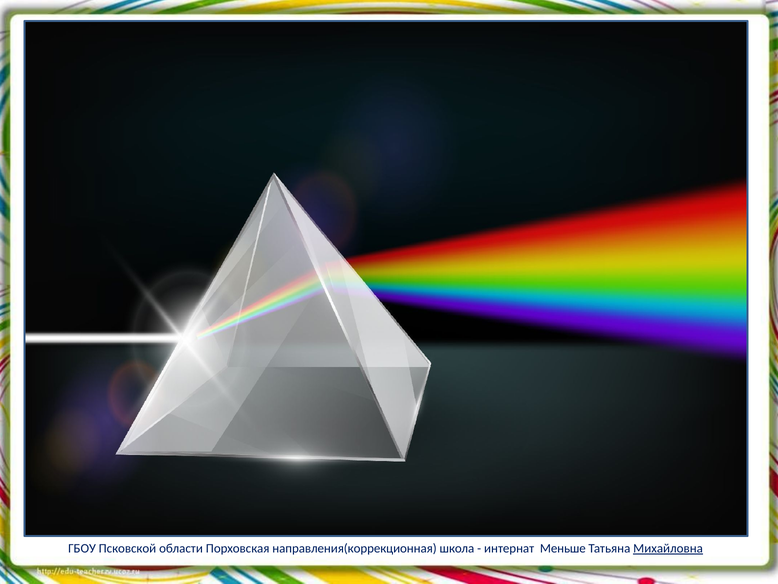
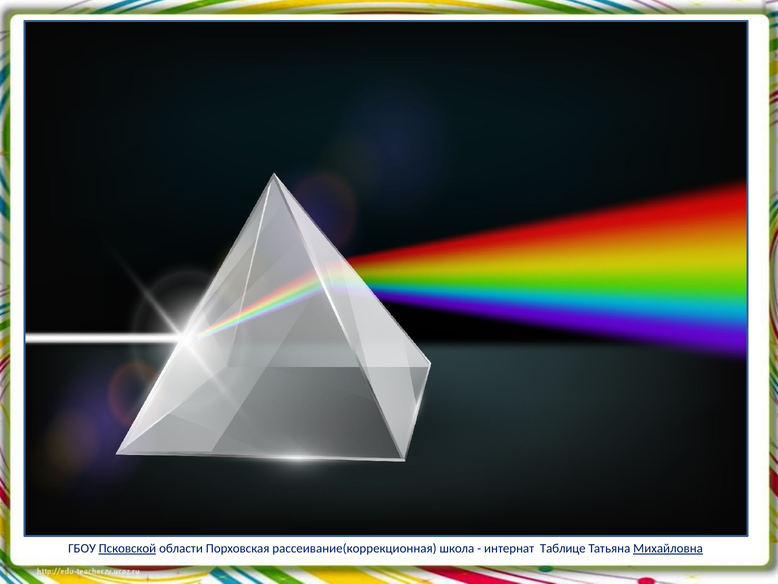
Псковской underline: none -> present (127, 548)
направления(коррекционная: направления(коррекционная -> рассеивание(коррекционная (355, 548)
Меньше: Меньше -> Таблице (563, 548)
